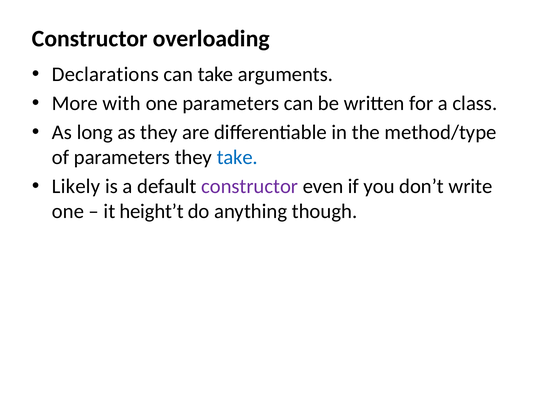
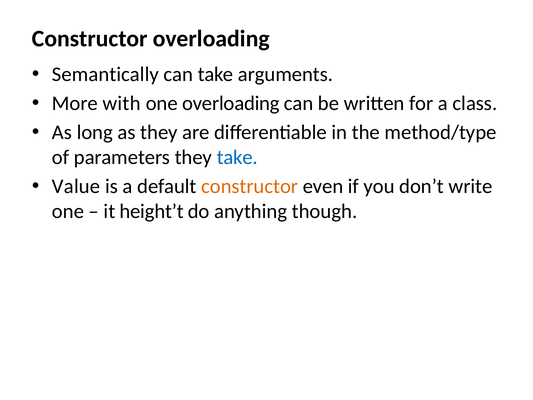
Declarations: Declarations -> Semantically (105, 74)
one parameters: parameters -> overloading (231, 103)
Likely: Likely -> Value (76, 186)
constructor colour: purple -> orange (250, 186)
